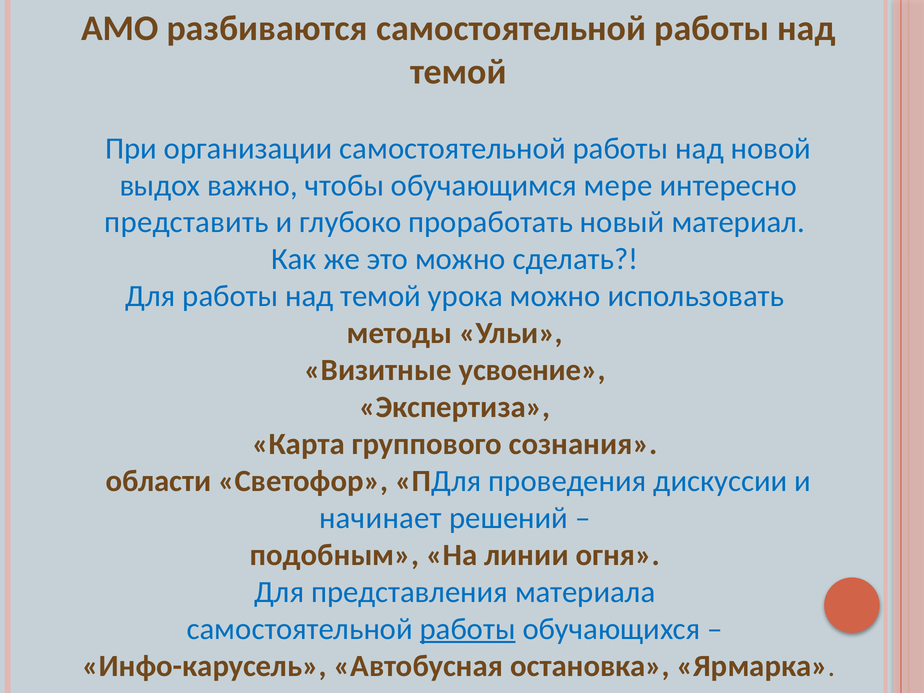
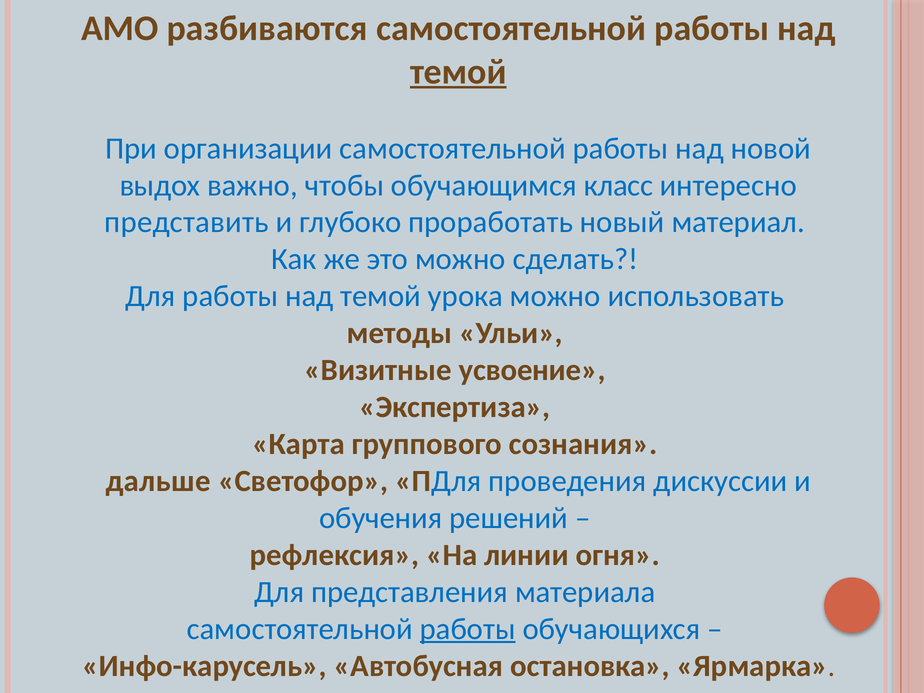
темой underline: none -> present (458, 72)
мере: мере -> класс (618, 185)
области: области -> дальше (158, 481)
начинает: начинает -> обучения (381, 518)
подобным: подобным -> рефлексия (334, 555)
